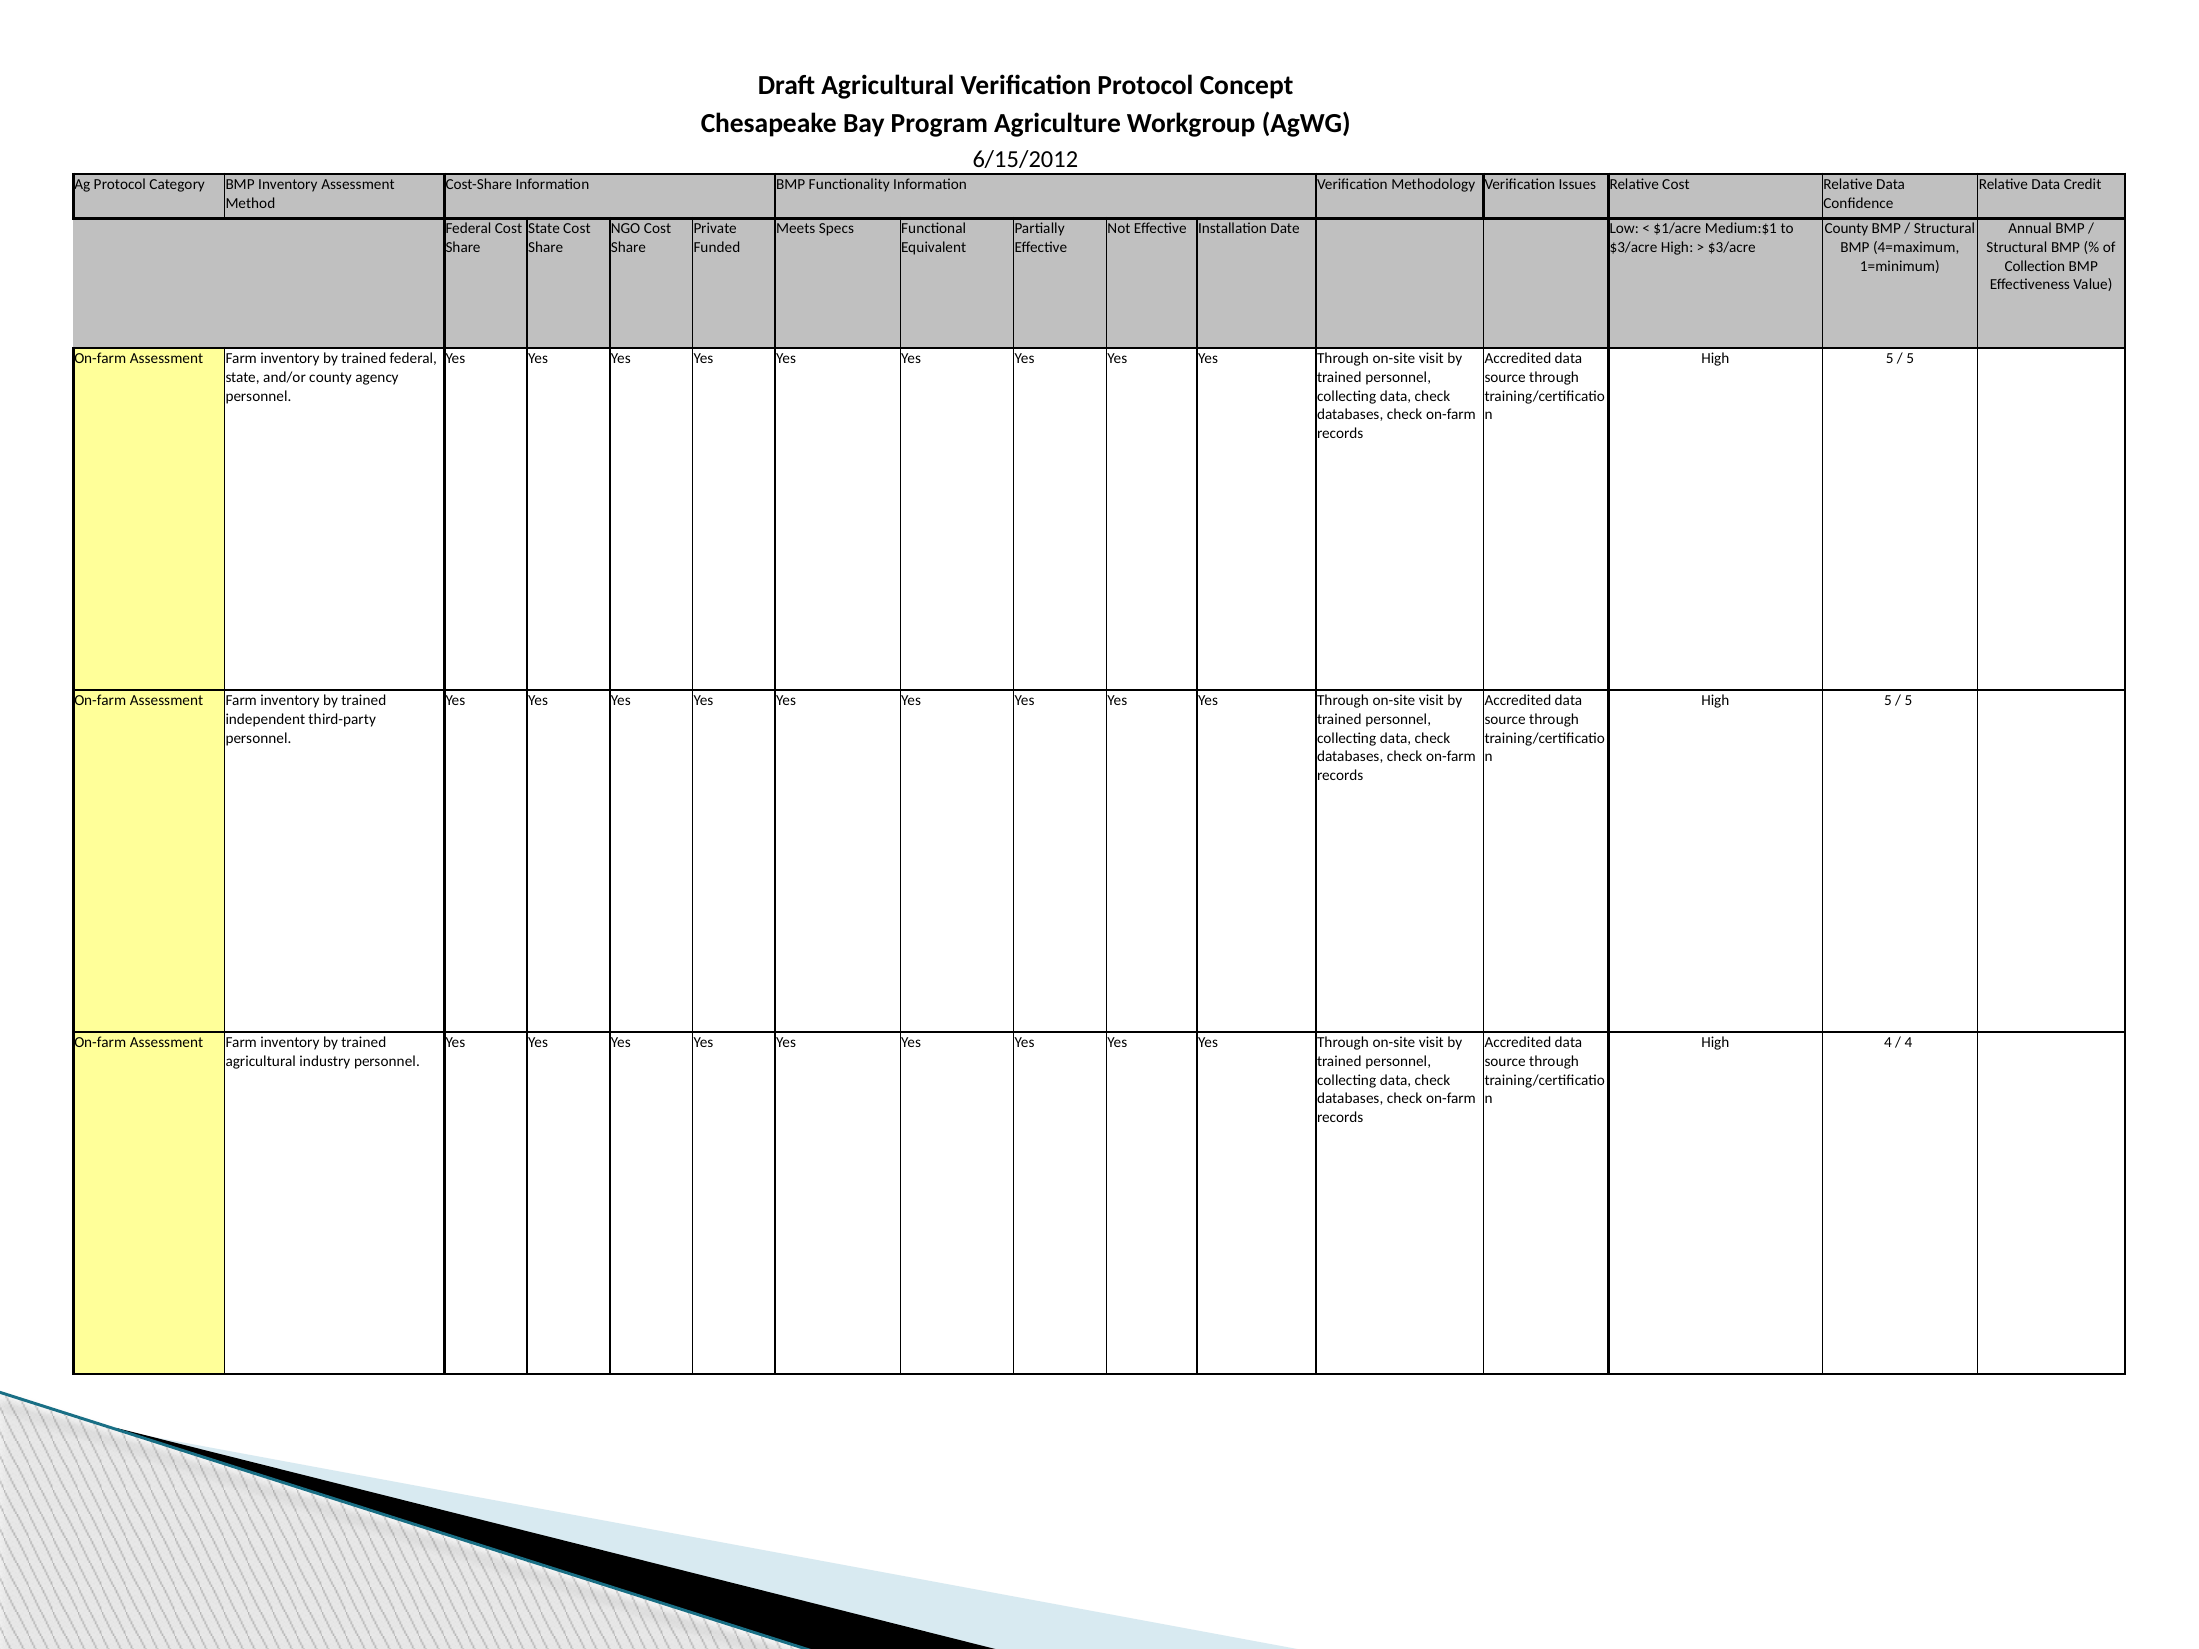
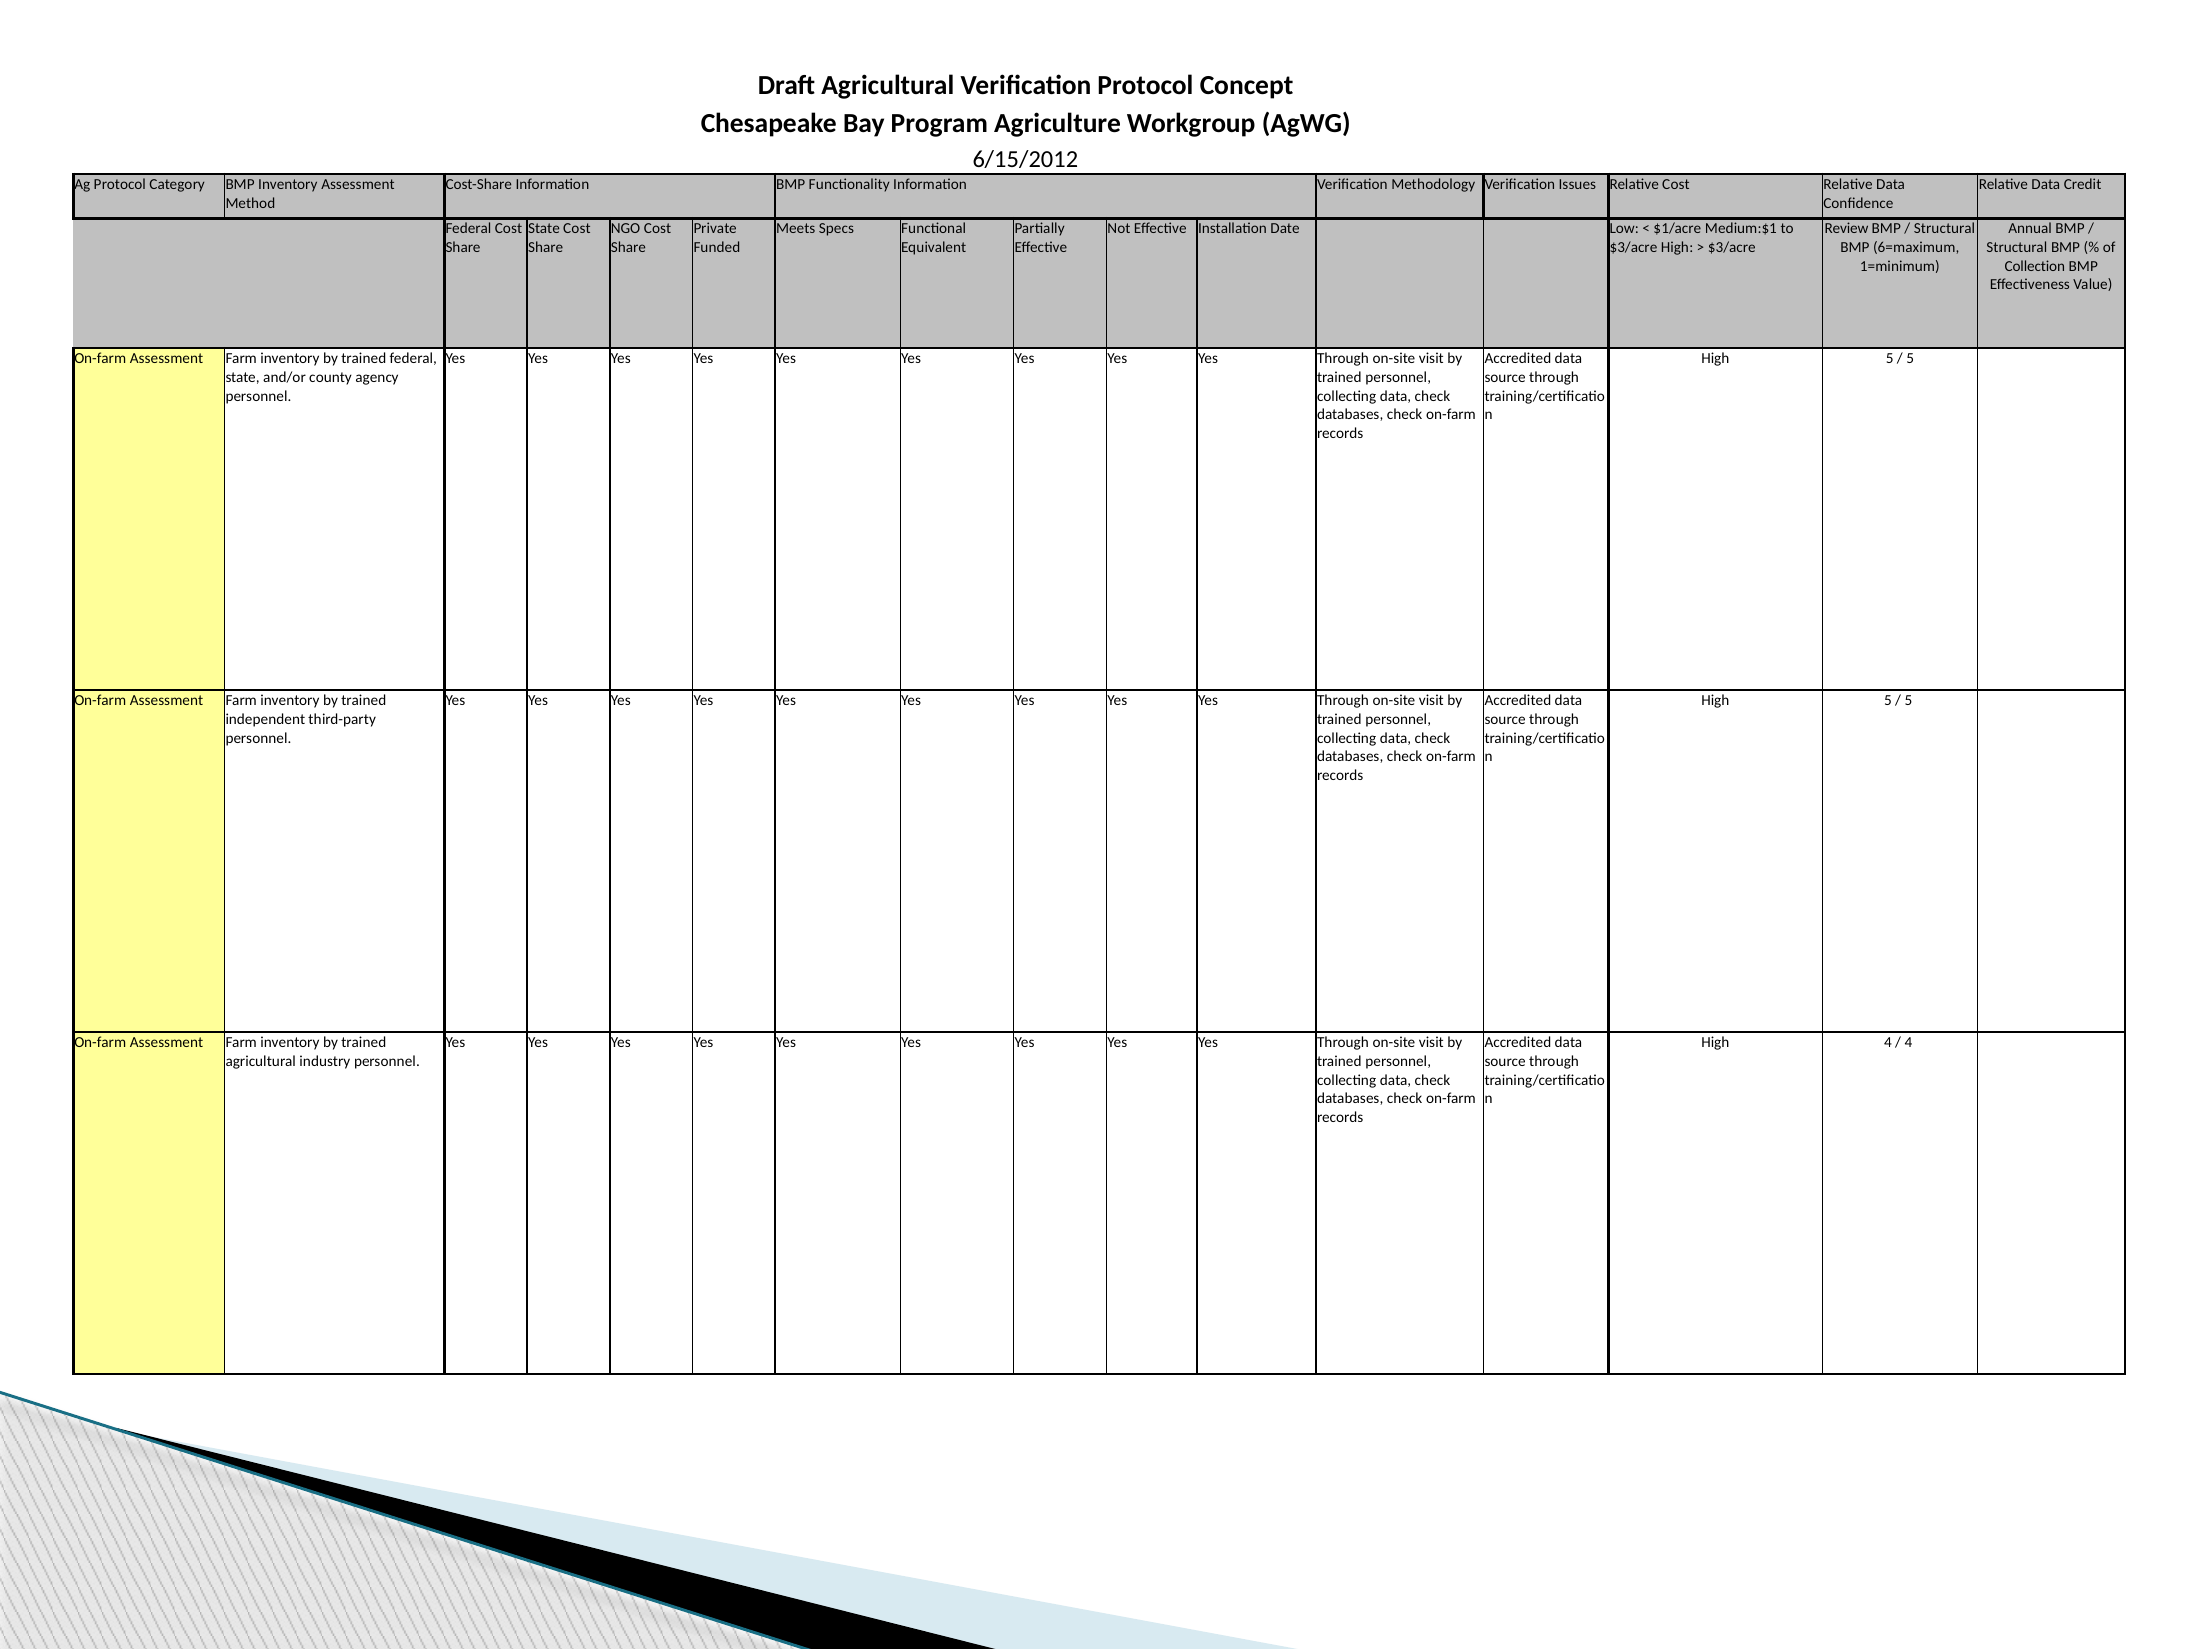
County: County -> Review (1846, 229)
4=maximum: 4=maximum -> 6=maximum (1916, 248)
